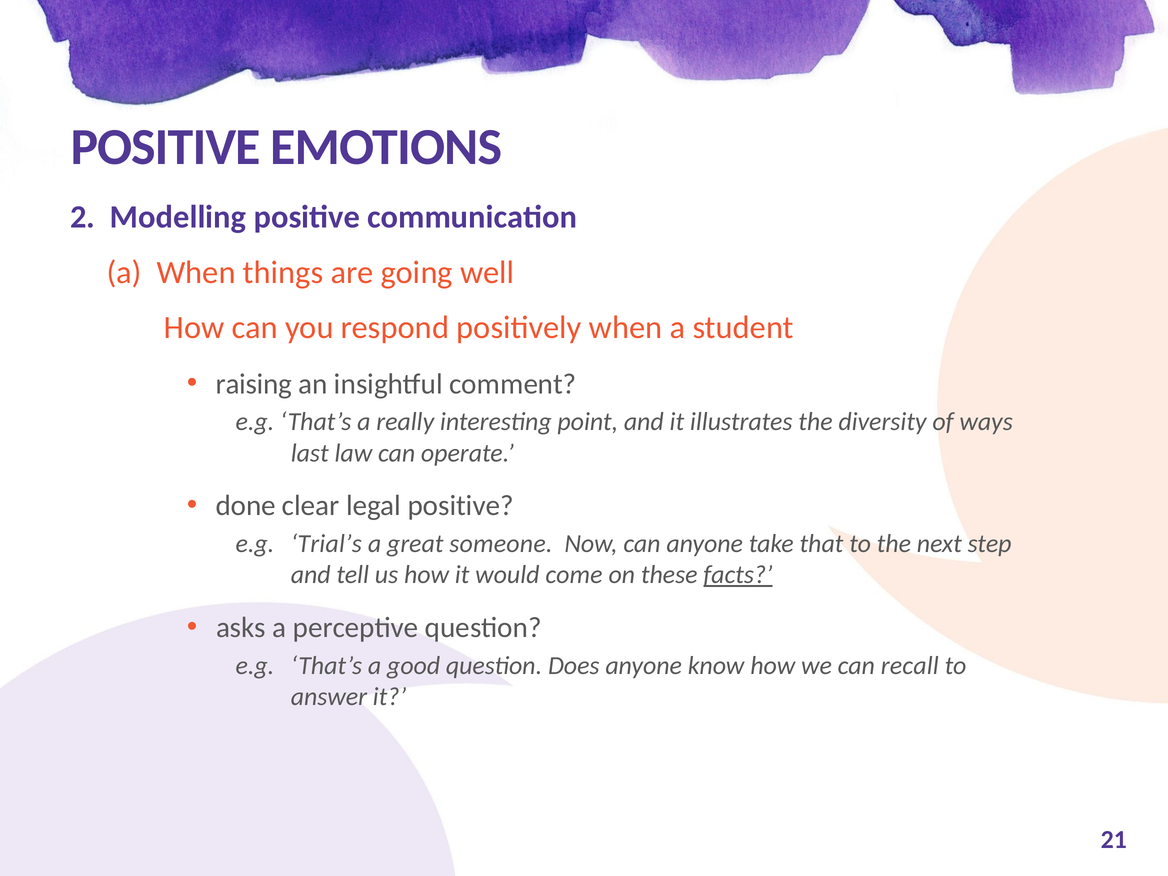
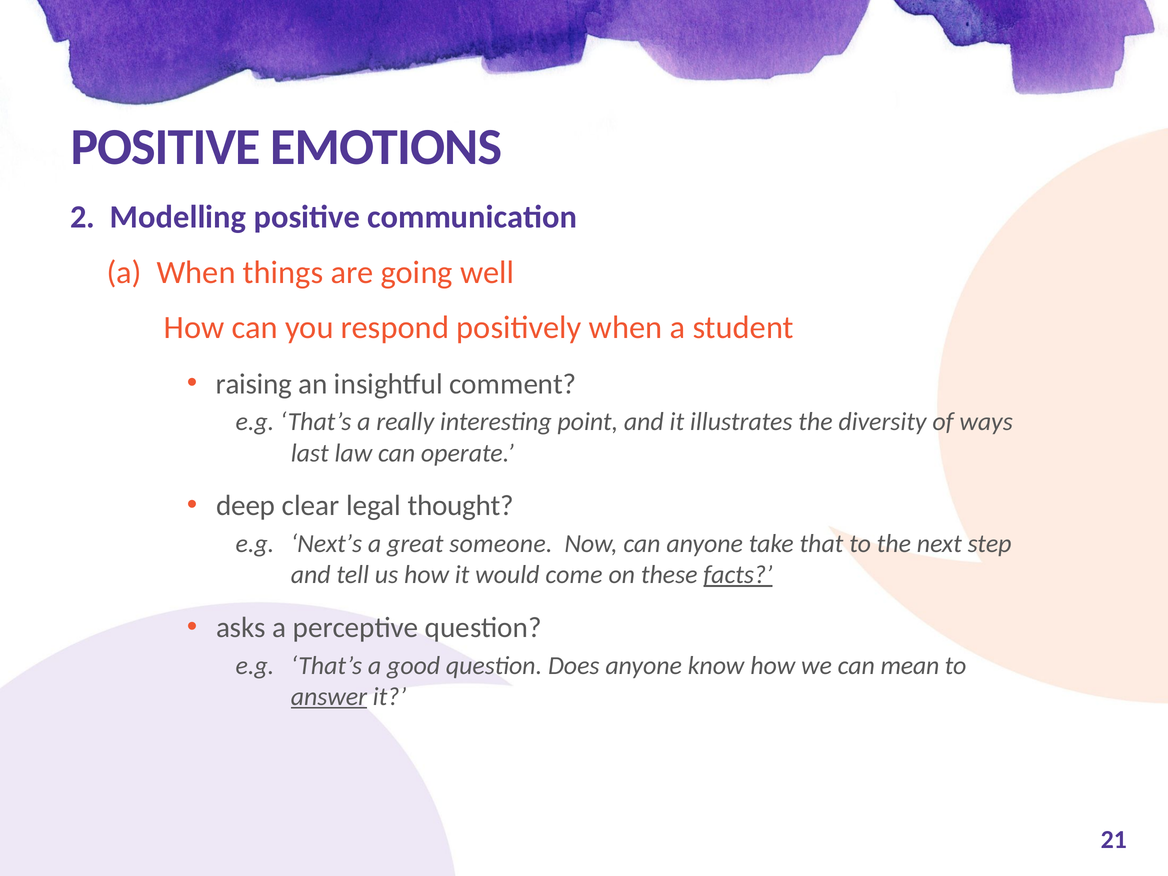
done: done -> deep (246, 506)
legal positive: positive -> thought (461, 506)
Trial’s: Trial’s -> Next’s (326, 544)
recall: recall -> mean (910, 666)
answer underline: none -> present (329, 697)
